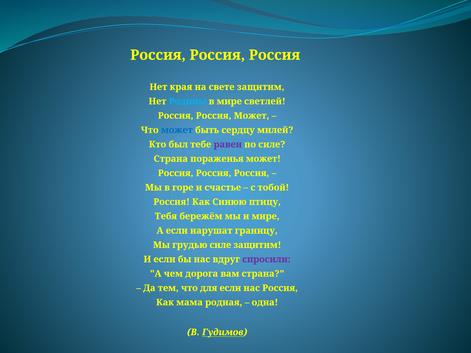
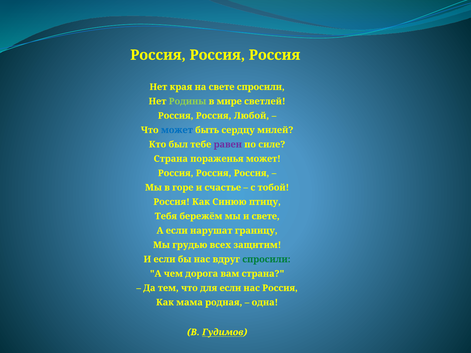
свете защитим: защитим -> спросили (261, 87)
Родины colour: light blue -> light green (188, 101)
Россия Может: Может -> Любой (251, 116)
и мире: мире -> свете (266, 216)
грудью силе: силе -> всех (220, 245)
спросили colour: purple -> green (266, 259)
